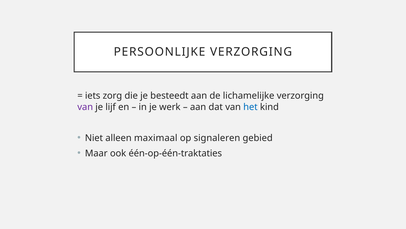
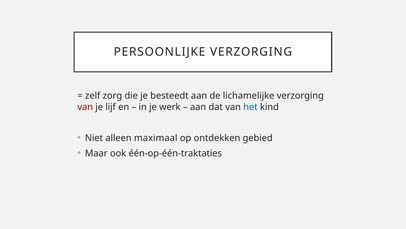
iets: iets -> zelf (93, 96)
van colour: purple -> red (85, 107)
signaleren: signaleren -> ontdekken (217, 138)
